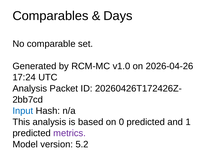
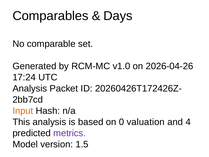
Input colour: blue -> orange (23, 111)
0 predicted: predicted -> valuation (146, 122)
1: 1 -> 4 (188, 122)
5.2: 5.2 -> 1.5 (82, 144)
